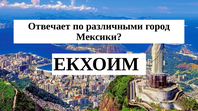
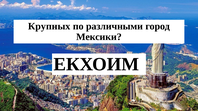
Отвечает: Отвечает -> Крупных (49, 26)
